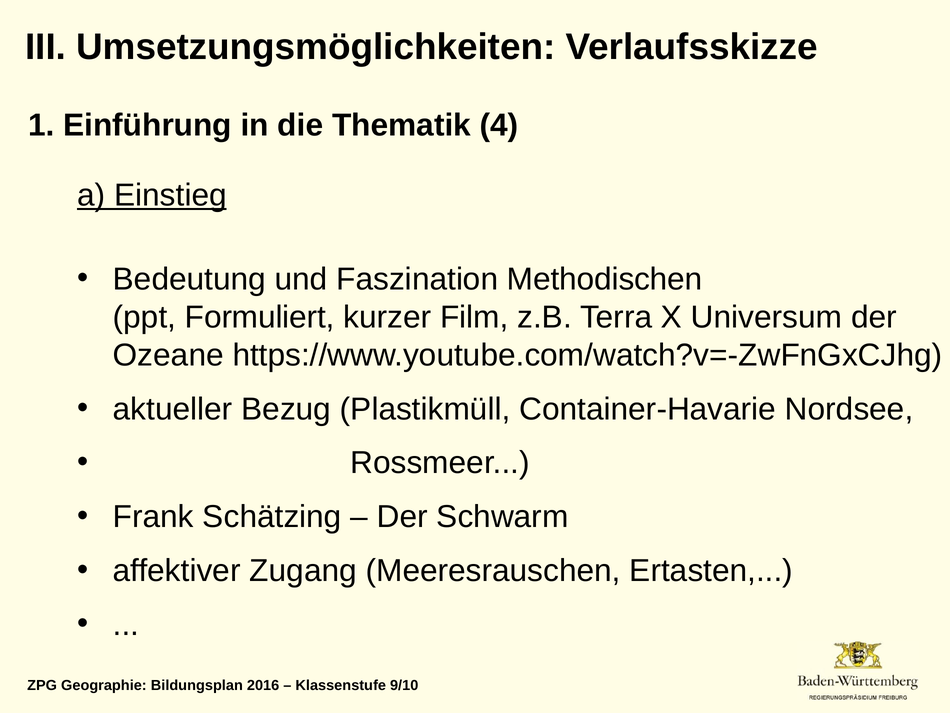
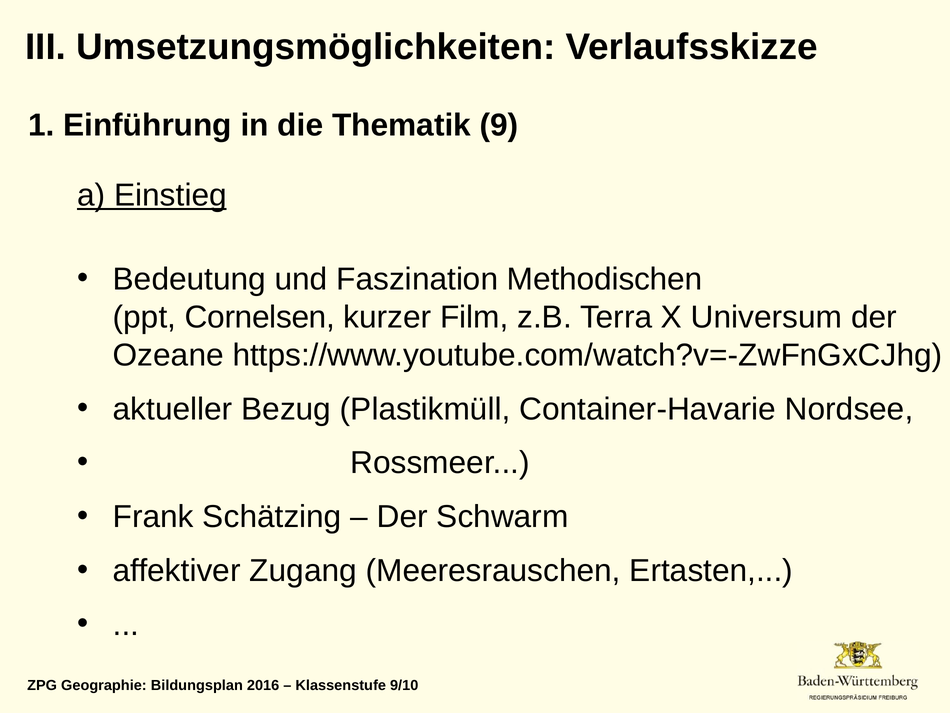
4: 4 -> 9 (499, 125)
Formuliert: Formuliert -> Cornelsen (260, 317)
